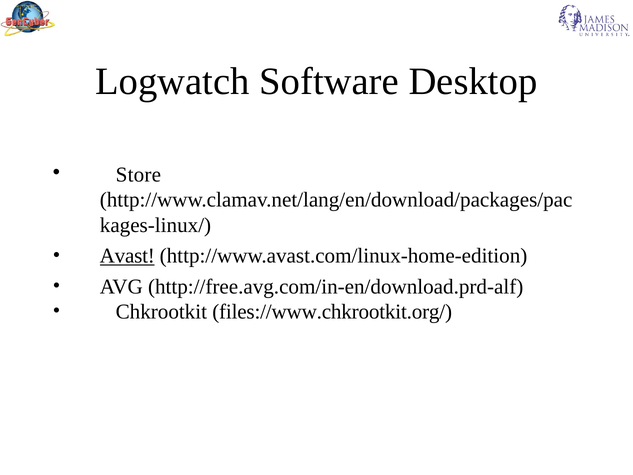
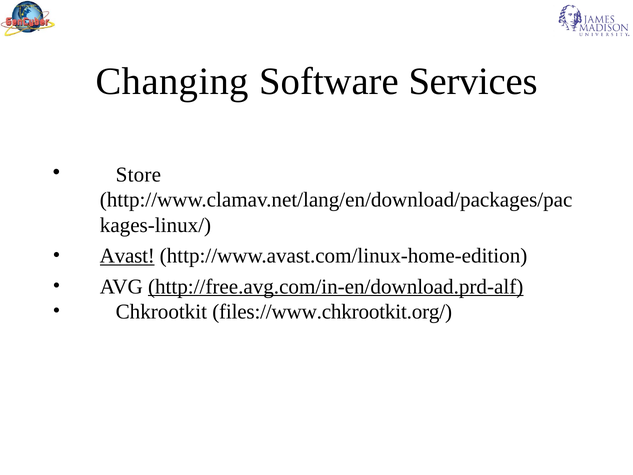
Logwatch: Logwatch -> Changing (172, 82)
Desktop: Desktop -> Services (473, 82)
http://free.avg.com/in-en/download.prd-alf underline: none -> present (336, 286)
